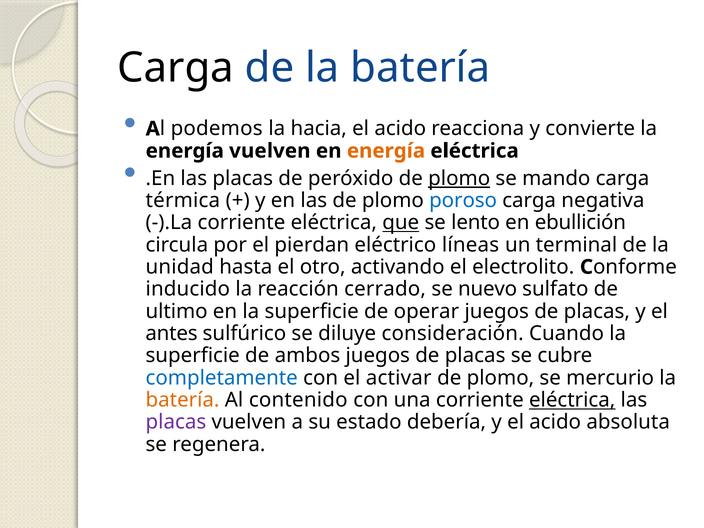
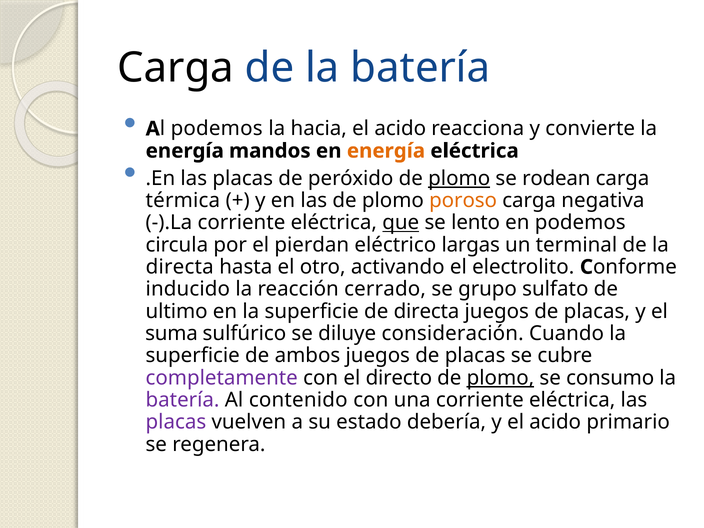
energía vuelven: vuelven -> mandos (270, 151)
mando: mando -> rodean (556, 178)
poroso colour: blue -> orange (463, 200)
en ebullición: ebullición -> podemos (580, 223)
líneas: líneas -> largas (471, 245)
unidad: unidad -> directa (180, 267)
nuevo: nuevo -> grupo (488, 289)
de operar: operar -> directa (427, 311)
antes: antes -> suma (172, 334)
completamente colour: blue -> purple (222, 378)
activar: activar -> directo (399, 378)
plomo underline: none -> present (500, 378)
mercurio: mercurio -> consumo (610, 378)
batería colour: orange -> purple (183, 400)
eléctrica underline: present -> none (572, 400)
absoluta: absoluta -> primario (628, 422)
